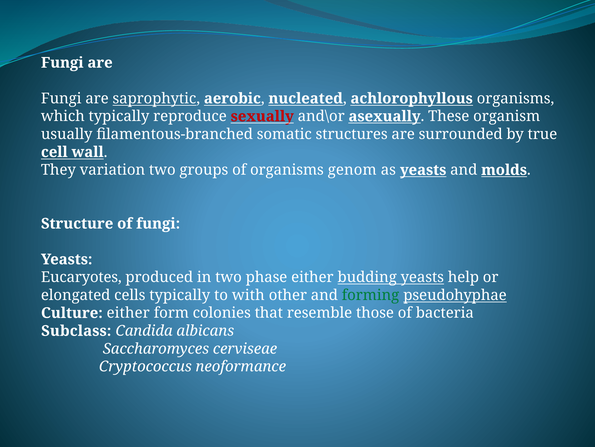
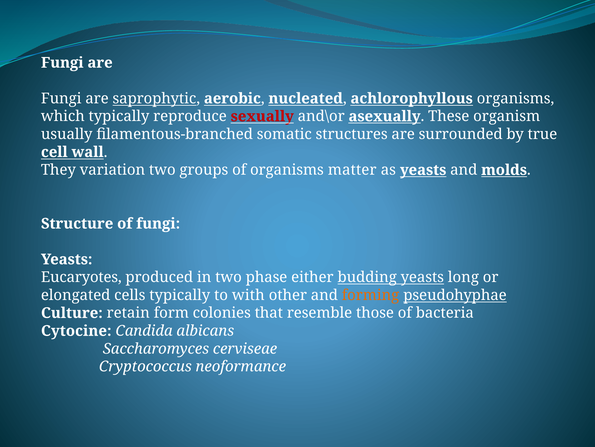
genom: genom -> matter (352, 170)
help: help -> long (463, 277)
forming colour: green -> orange (370, 295)
Culture either: either -> retain (128, 313)
Subclass: Subclass -> Cytocine (76, 330)
